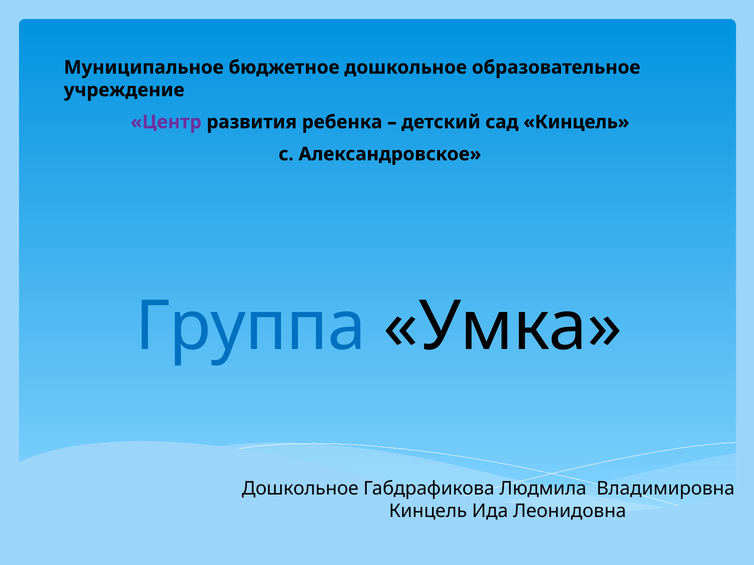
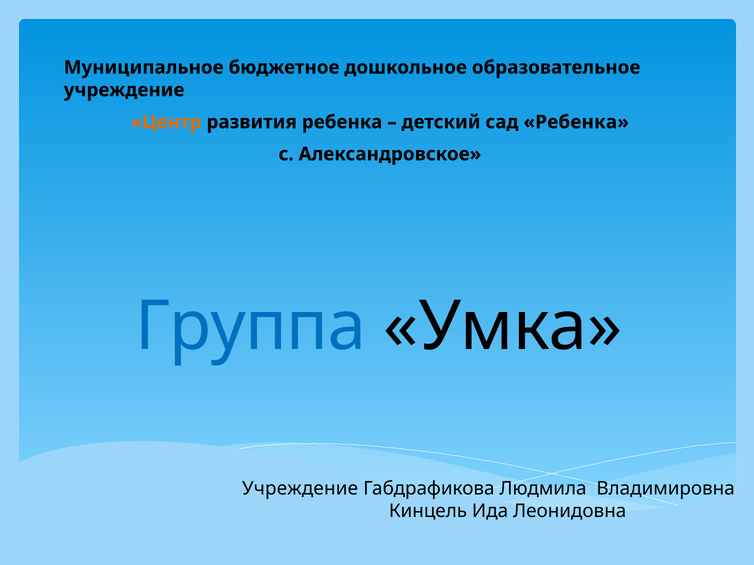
Центр colour: purple -> orange (166, 122)
сад Кинцель: Кинцель -> Ребенка (576, 122)
Дошкольное: Дошкольное -> Учреждение (300, 489)
